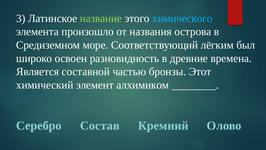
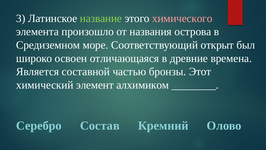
химического colour: light blue -> pink (182, 18)
лёгким: лёгким -> открыт (217, 45)
разновидность: разновидность -> отличающаяся (124, 58)
